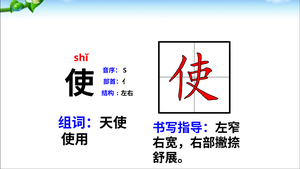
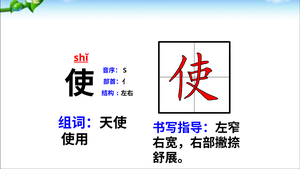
shǐ underline: none -> present (81, 58)
